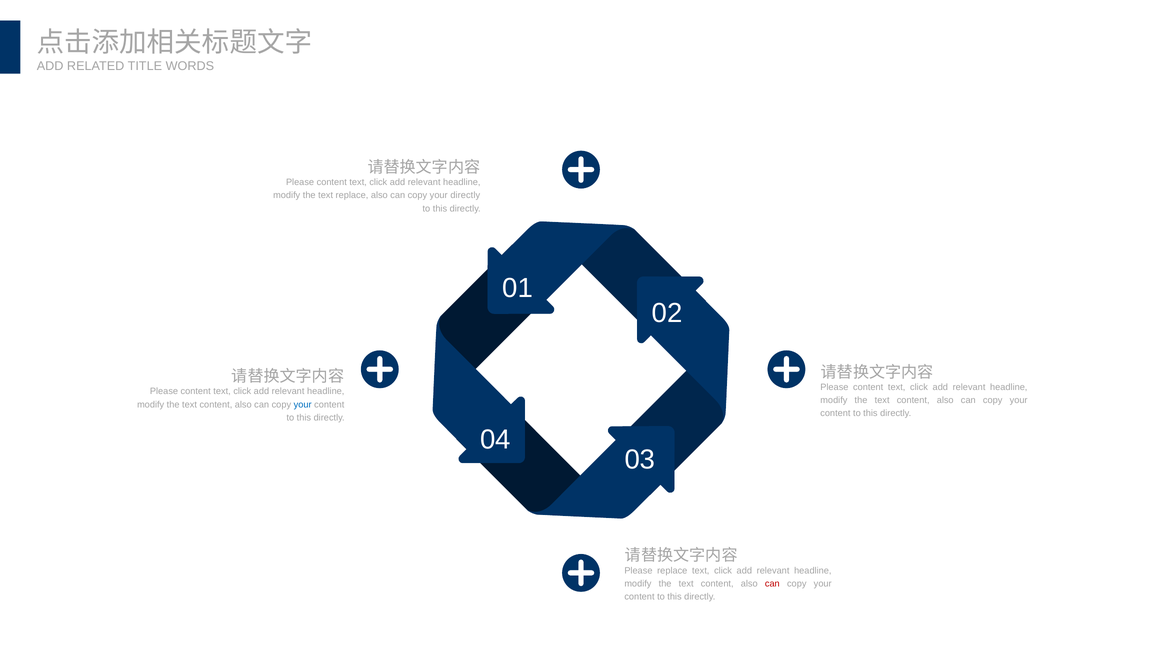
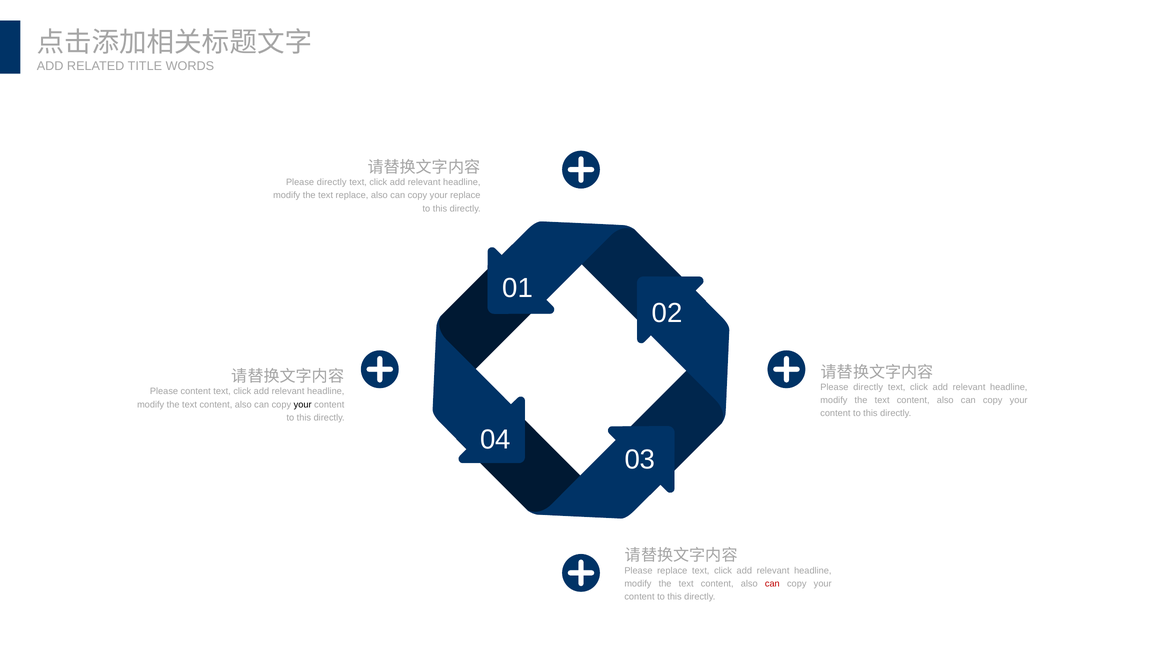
content: content -> directly (332, 182)
your directly: directly -> replace (465, 195)
content: content -> directly (868, 387)
your colour: blue -> black (303, 404)
